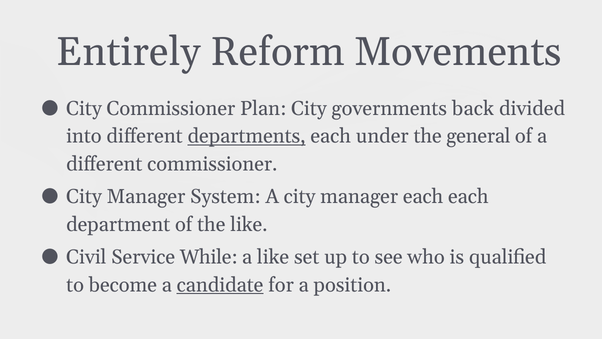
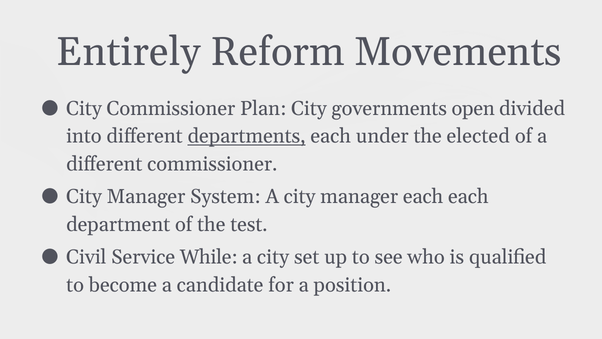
back: back -> open (473, 109)
general: general -> elected (478, 136)
the like: like -> test (249, 224)
like: like -> city (273, 257)
candidate underline: present -> none (220, 285)
